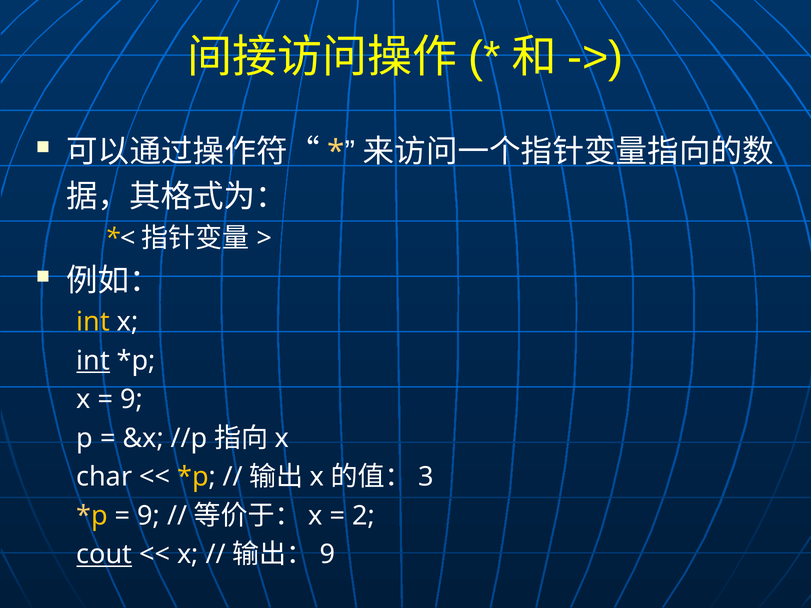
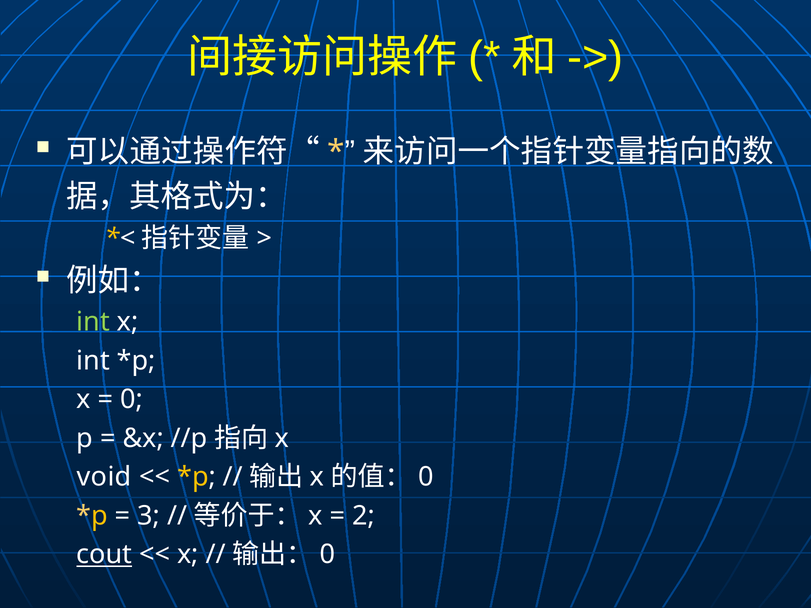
int colour: yellow -> light green (93, 322)
int underline: present -> none (93, 361)
9: 9 -> 0 (132, 400)
char: char -> void (104, 477)
3: 3 -> 0 (426, 477)
9: 9 -> 3 (149, 516)
9: 9 -> 0 (328, 555)
